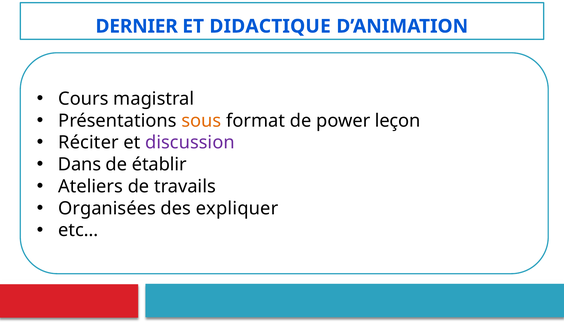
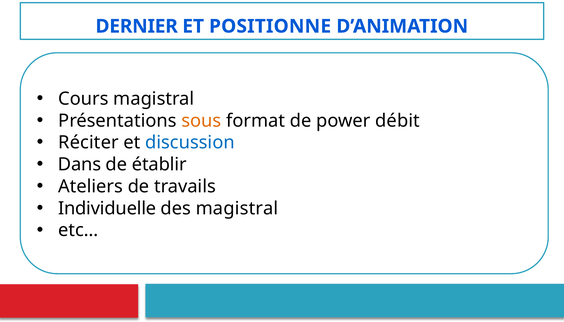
DIDACTIQUE: DIDACTIQUE -> POSITIONNE (270, 26)
leçon: leçon -> débit (398, 121)
discussion colour: purple -> blue (190, 143)
Organisées: Organisées -> Individuelle (107, 209)
des expliquer: expliquer -> magistral (237, 209)
